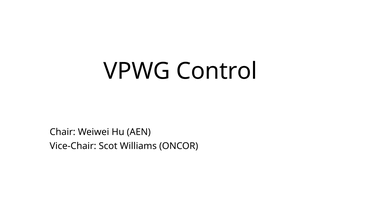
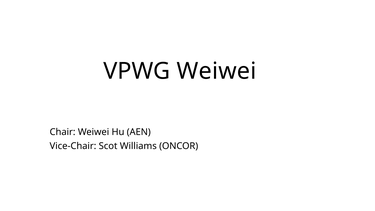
VPWG Control: Control -> Weiwei (217, 71)
